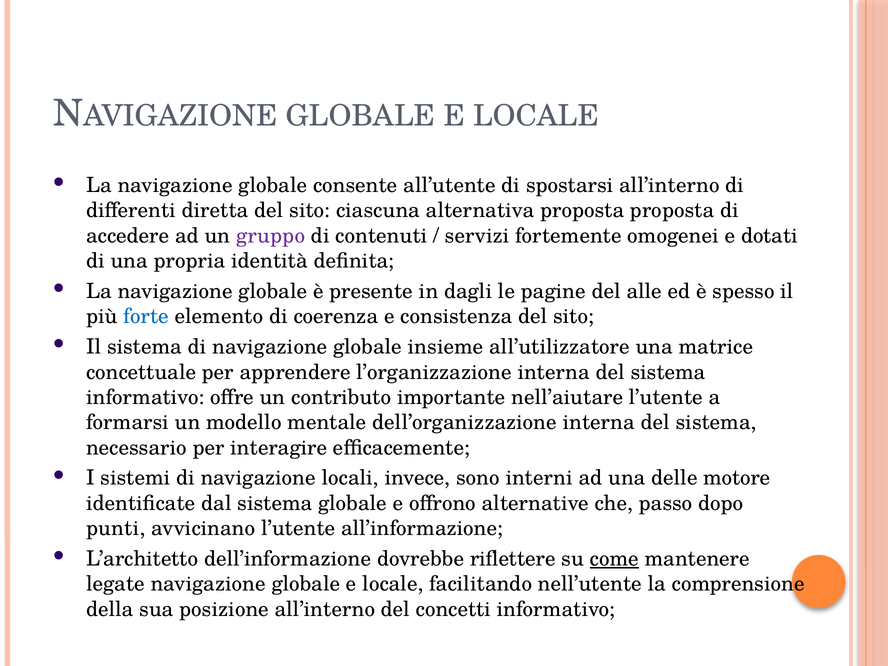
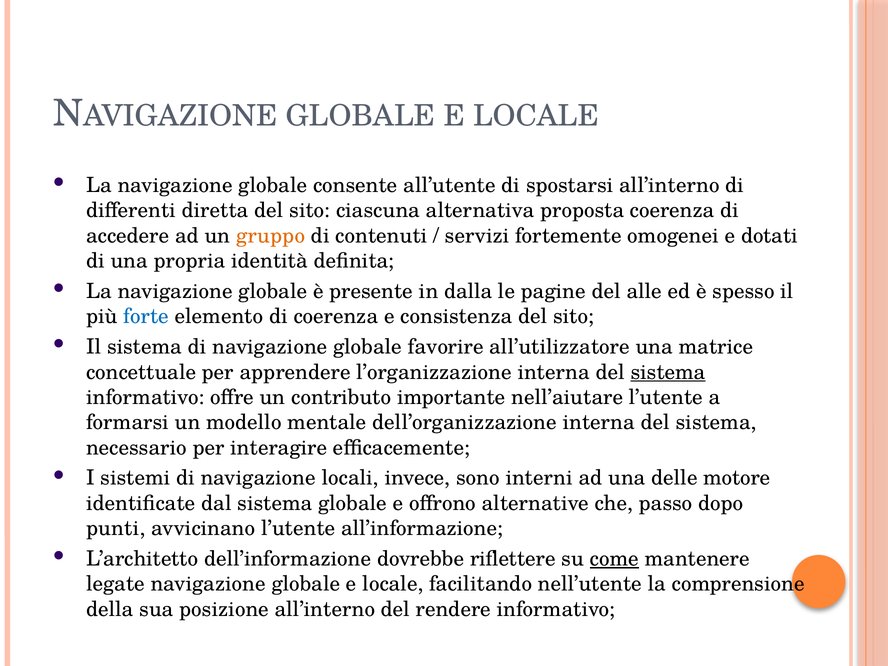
proposta proposta: proposta -> coerenza (672, 211)
gruppo colour: purple -> orange (271, 236)
dagli: dagli -> dalla (468, 291)
insieme: insieme -> favorire (446, 347)
sistema underline: none -> present (668, 372)
concetti: concetti -> rendere (453, 609)
